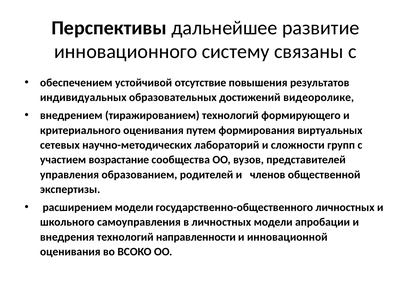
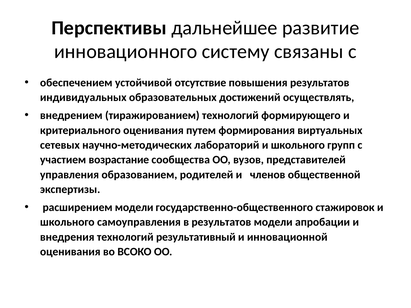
видеоролике: видеоролике -> осуществлять (319, 98)
лабораторий и сложности: сложности -> школьного (298, 145)
государственно-общественного личностных: личностных -> стажировок (345, 208)
в личностных: личностных -> результатов (221, 222)
направленности: направленности -> результативный (196, 237)
